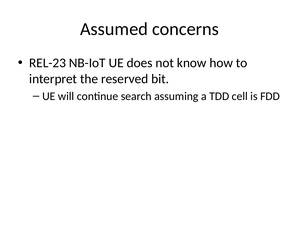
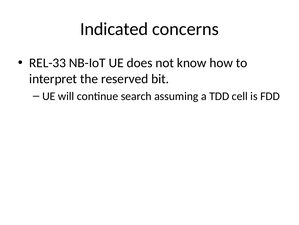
Assumed: Assumed -> Indicated (114, 29)
REL-23: REL-23 -> REL-33 (48, 63)
